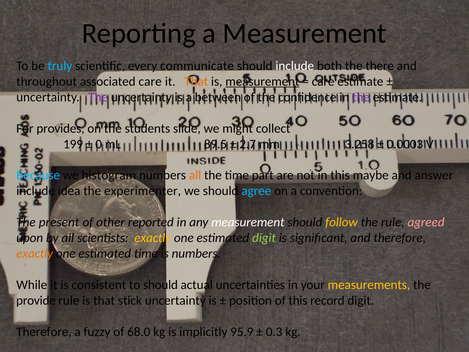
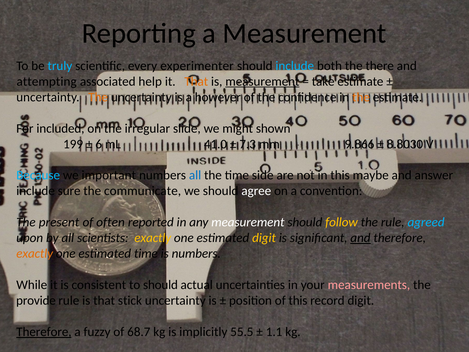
communicate: communicate -> experimenter (197, 66)
include colour: white -> light blue (295, 66)
throughout: throughout -> attempting (47, 81)
associated care: care -> help (150, 81)
care: care -> take (323, 81)
The colour: purple -> orange (98, 97)
between: between -> however (218, 97)
the colour: purple -> orange (361, 97)
provides: provides -> included (60, 128)
students: students -> irregular (147, 128)
collect: collect -> shown (273, 128)
0: 0 -> 6 (99, 144)
89.5: 89.5 -> 41.0 (215, 144)
2.7: 2.7 -> 7.3 (248, 144)
3.258: 3.258 -> 9.866 (359, 144)
0.0003: 0.0003 -> 8.8030 (405, 144)
histogram: histogram -> important (109, 175)
all colour: orange -> blue (195, 175)
part: part -> side (263, 175)
idea: idea -> sure (69, 191)
experimenter: experimenter -> communicate (143, 191)
agree colour: light blue -> white (256, 191)
other: other -> often (111, 222)
agreed colour: pink -> light blue (426, 222)
digit colour: light green -> yellow (264, 238)
and underline: none -> present (360, 238)
measurements colour: yellow -> pink (369, 285)
Therefore underline: none -> present (44, 332)
68.0: 68.0 -> 68.7 (139, 332)
95.9: 95.9 -> 55.5 (242, 332)
0.3: 0.3 -> 1.1 (274, 332)
